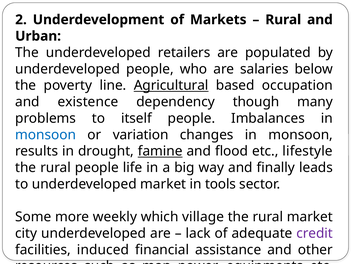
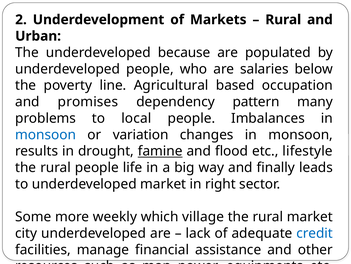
retailers: retailers -> because (184, 52)
Agricultural underline: present -> none (171, 85)
existence: existence -> promises (88, 102)
though: though -> pattern (256, 102)
itself: itself -> local (136, 118)
tools: tools -> right (220, 184)
credit colour: purple -> blue (315, 233)
induced: induced -> manage (103, 249)
